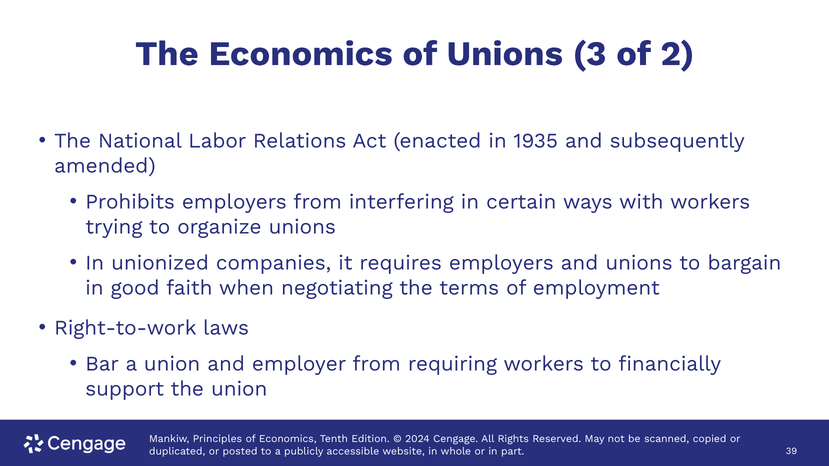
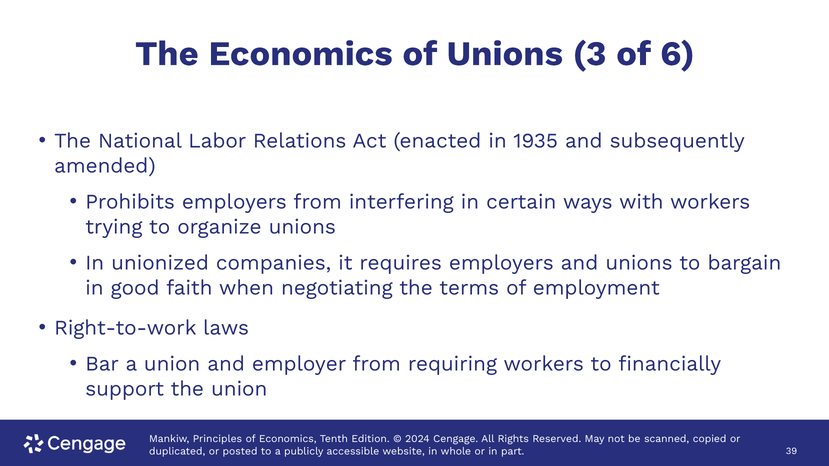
2: 2 -> 6 (677, 54)
